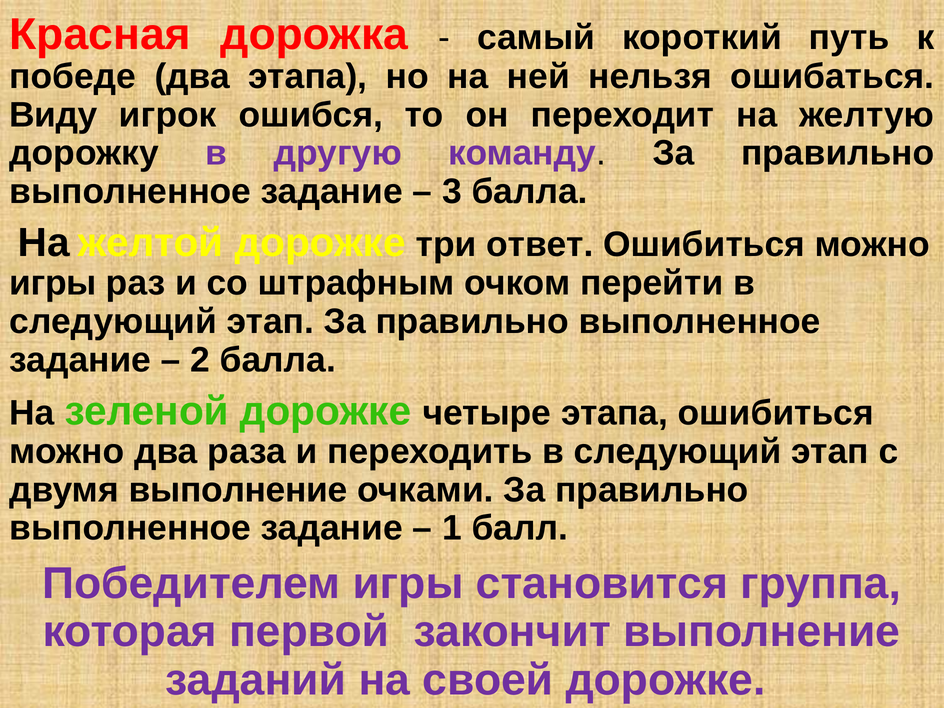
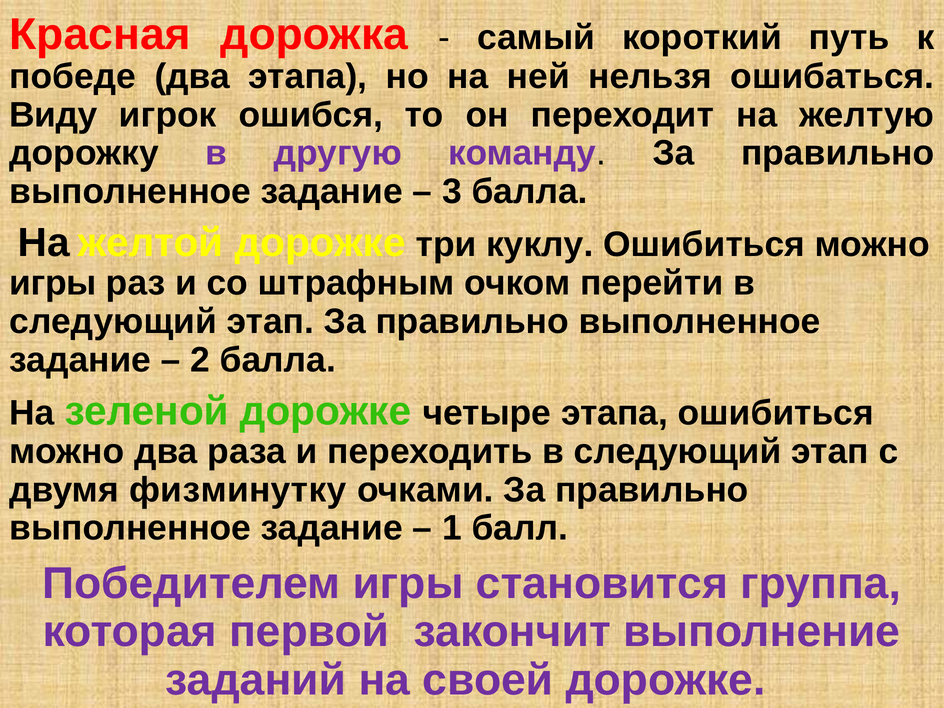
ответ: ответ -> куклу (540, 245)
двумя выполнение: выполнение -> физминутку (238, 490)
